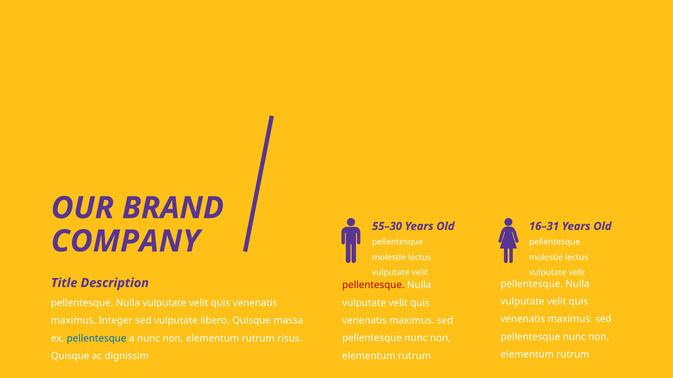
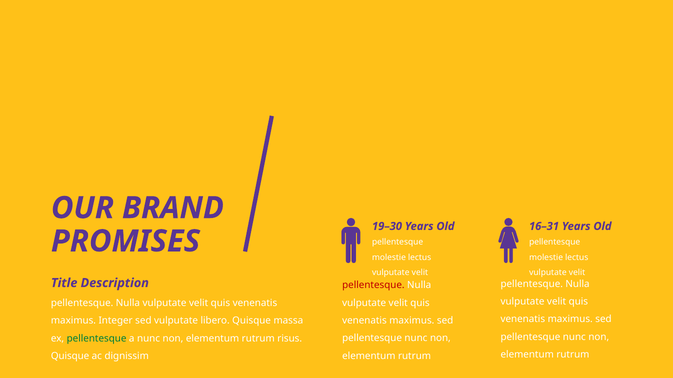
55–30: 55–30 -> 19–30 (387, 227)
COMPANY: COMPANY -> PROMISES (126, 242)
pellentesque colour: blue -> green (97, 339)
